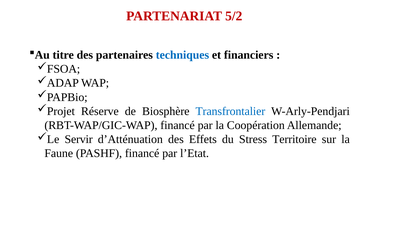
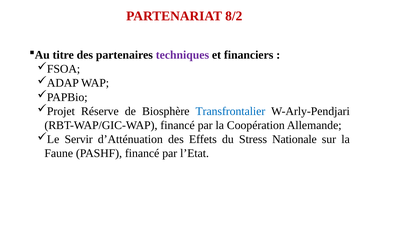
5/2: 5/2 -> 8/2 (234, 16)
techniques colour: blue -> purple (182, 55)
Territoire: Territoire -> Nationale (294, 139)
